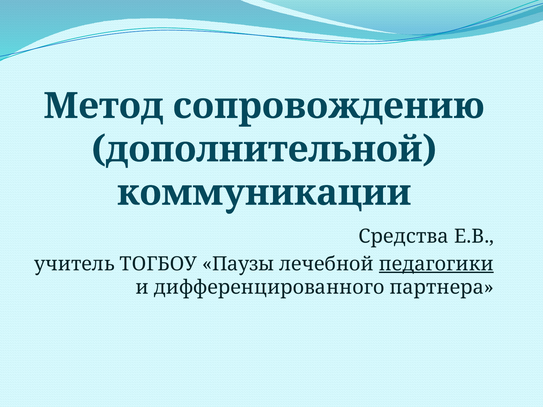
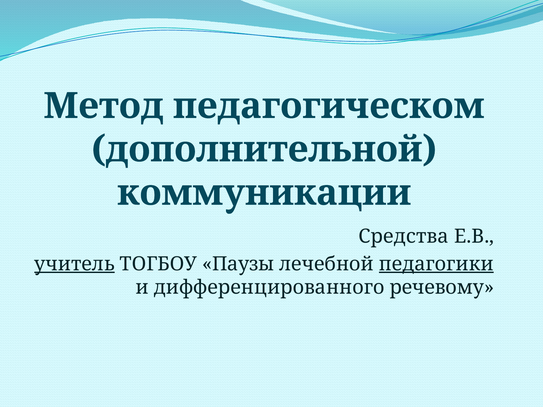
сопровождению: сопровождению -> педагогическом (329, 106)
учитель underline: none -> present (74, 264)
партнера: партнера -> речевому (442, 288)
